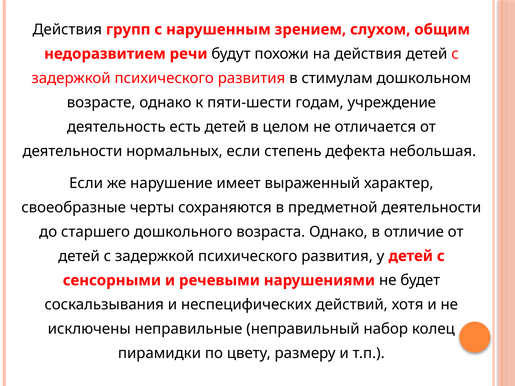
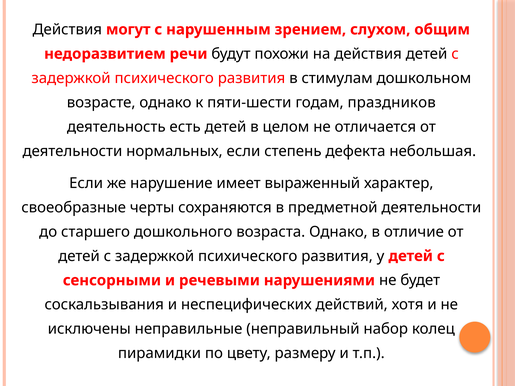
групп: групп -> могут (128, 30)
учреждение: учреждение -> праздников (392, 103)
